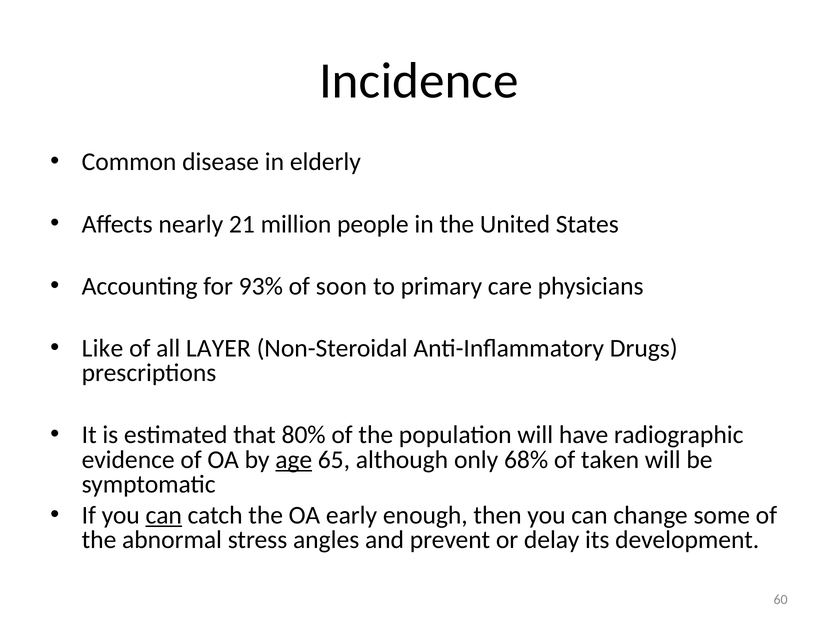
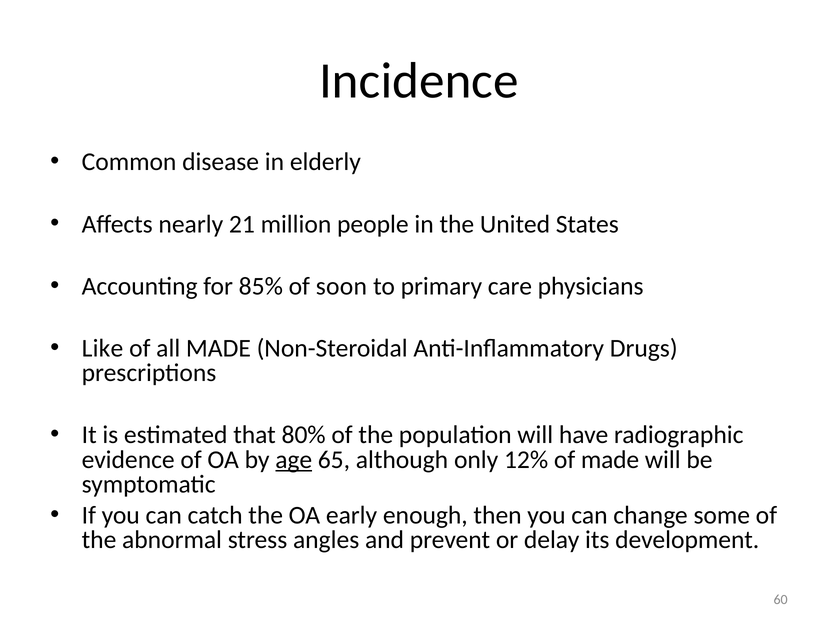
93%: 93% -> 85% (261, 286)
all LAYER: LAYER -> MADE (218, 349)
68%: 68% -> 12% (526, 460)
of taken: taken -> made (610, 460)
can underline: present -> none (164, 516)
